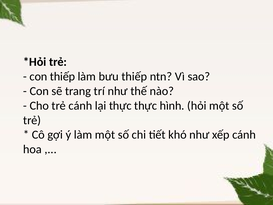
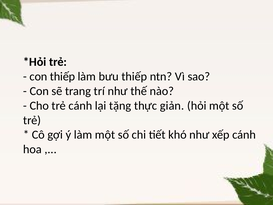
lại thực: thực -> tặng (120, 105)
hình: hình -> giản (172, 105)
